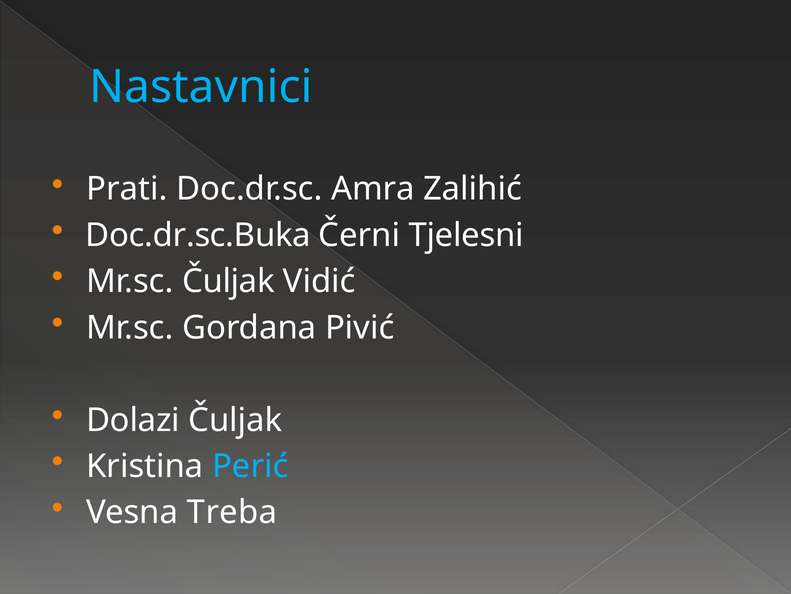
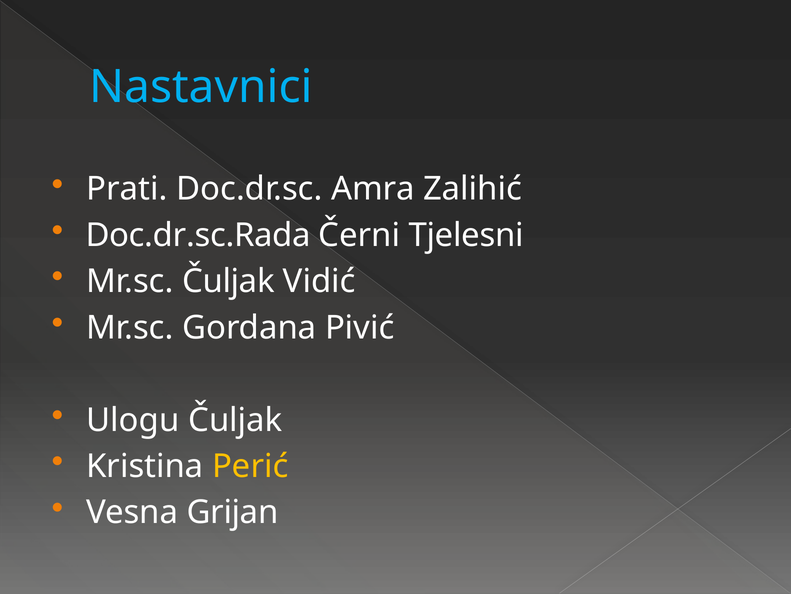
Doc.dr.sc.Buka: Doc.dr.sc.Buka -> Doc.dr.sc.Rada (198, 235)
Dolazi: Dolazi -> Ulogu (133, 420)
Perić colour: light blue -> yellow (250, 466)
Treba: Treba -> Grijan (232, 512)
